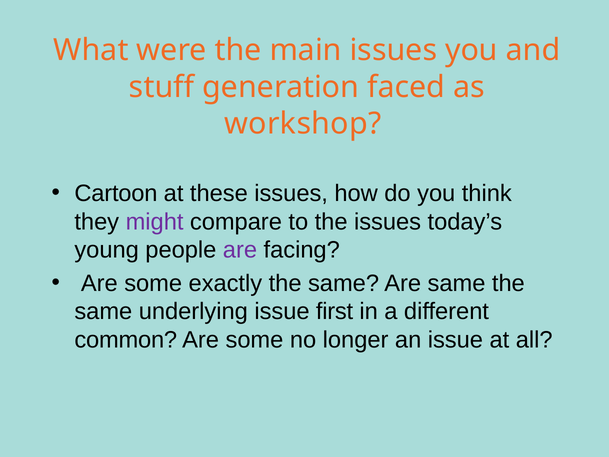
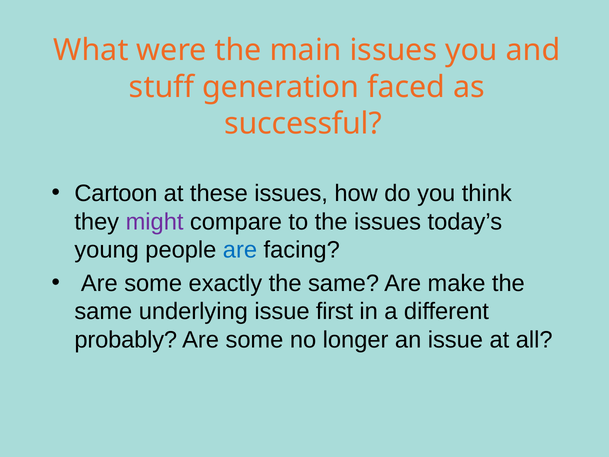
workshop: workshop -> successful (303, 123)
are colour: purple -> blue (240, 250)
Are same: same -> make (457, 283)
common: common -> probably (126, 340)
